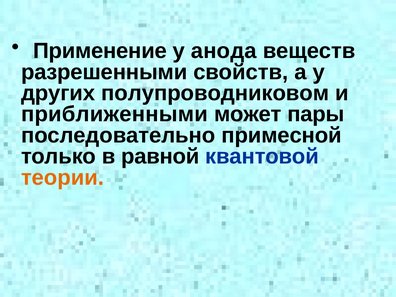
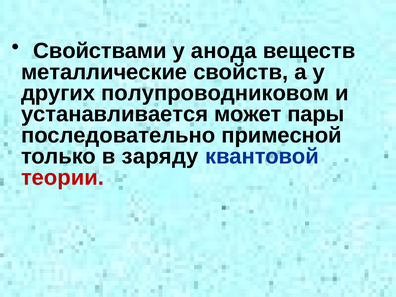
Применение: Применение -> Свойствами (100, 51)
разрешенными: разрешенными -> металлические (104, 72)
приближенными: приближенными -> устанавливается (115, 114)
равной: равной -> заряду (160, 156)
теории colour: orange -> red (62, 178)
